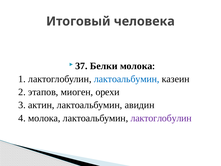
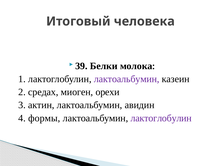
37: 37 -> 39 (81, 66)
лактоальбумин colour: blue -> purple (127, 79)
этапов: этапов -> средах (43, 92)
4 молока: молока -> формы (44, 118)
